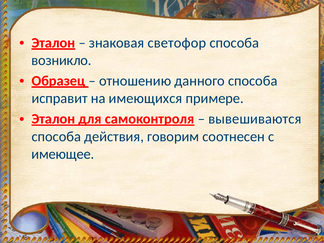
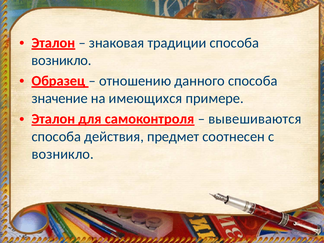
светофор: светофор -> традиции (177, 43)
исправит: исправит -> значение (60, 98)
говорим: говорим -> предмет (173, 137)
имеющее: имеющее -> возникло (63, 154)
